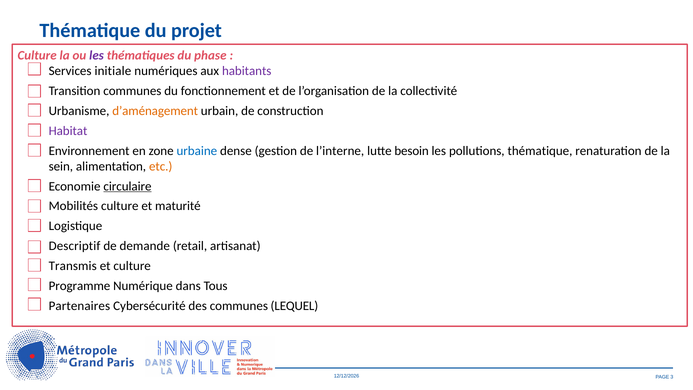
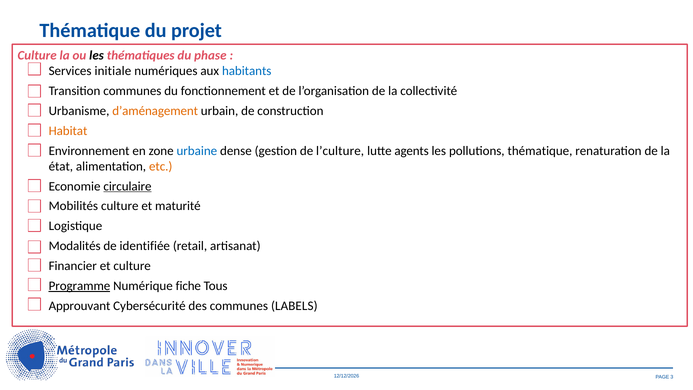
les colour: purple -> black (97, 55)
habitants colour: purple -> blue (247, 71)
Habitat colour: purple -> orange (68, 131)
l’interne: l’interne -> l’culture (340, 151)
besoin: besoin -> agents (412, 151)
sein: sein -> état (61, 166)
Descriptif: Descriptif -> Modalités (75, 246)
demande: demande -> identifiée (145, 246)
Transmis: Transmis -> Financier (73, 266)
Programme underline: none -> present (79, 286)
dans: dans -> fiche (188, 286)
Partenaires: Partenaires -> Approuvant (79, 306)
LEQUEL: LEQUEL -> LABELS (294, 306)
